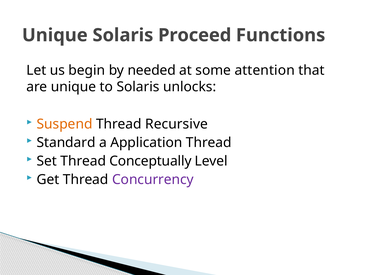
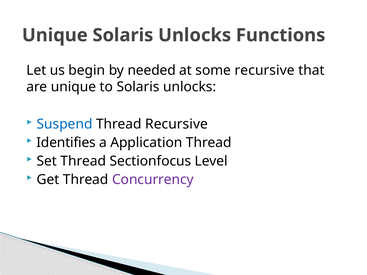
Unique Solaris Proceed: Proceed -> Unlocks (195, 35)
some attention: attention -> recursive (265, 70)
Suspend colour: orange -> blue (65, 124)
Standard: Standard -> Identifies (66, 143)
Conceptually: Conceptually -> Sectionfocus (150, 161)
